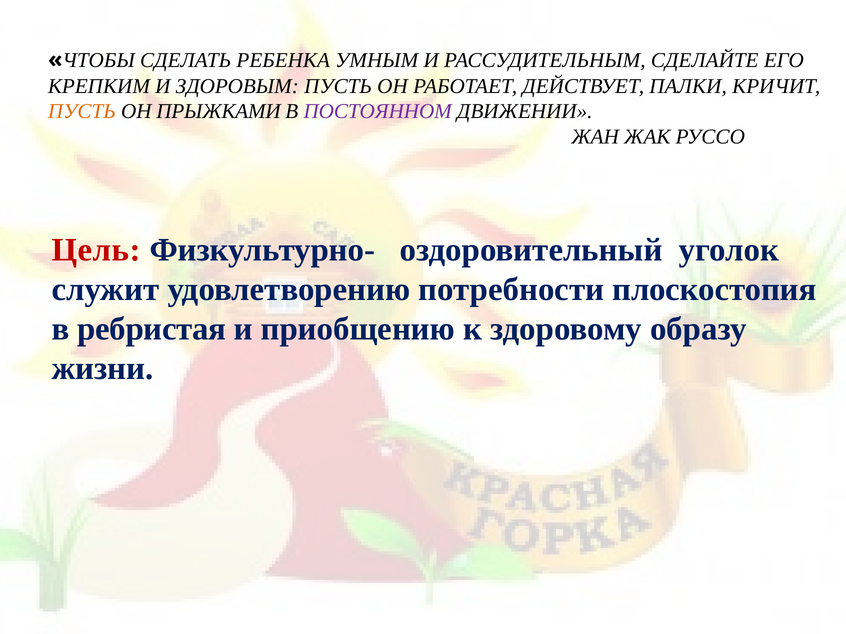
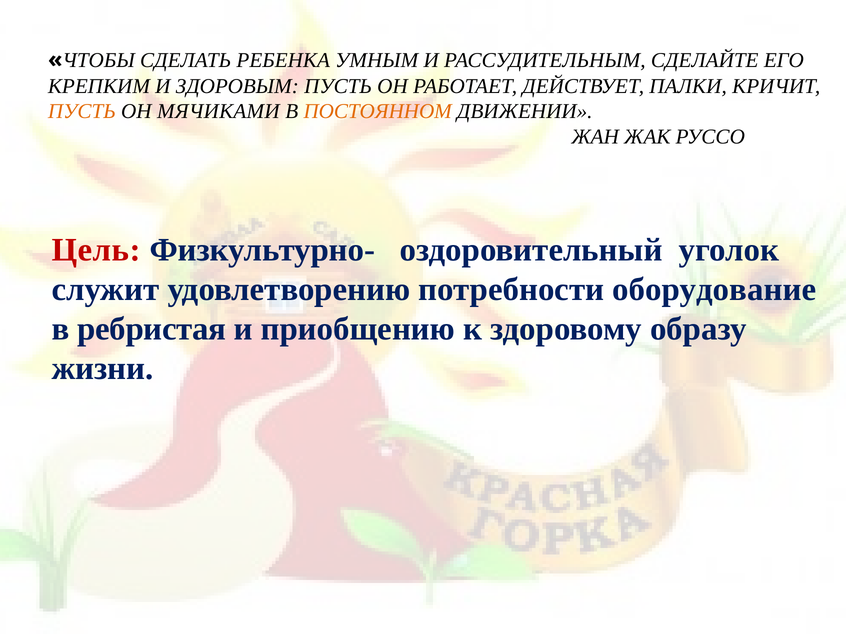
ПРЫЖКАМИ: ПРЫЖКАМИ -> МЯЧИКАМИ (218, 112)
ПОСТОЯННОМ colour: purple -> orange (378, 112)
плоскостопия: плоскостопия -> оборудование (714, 290)
